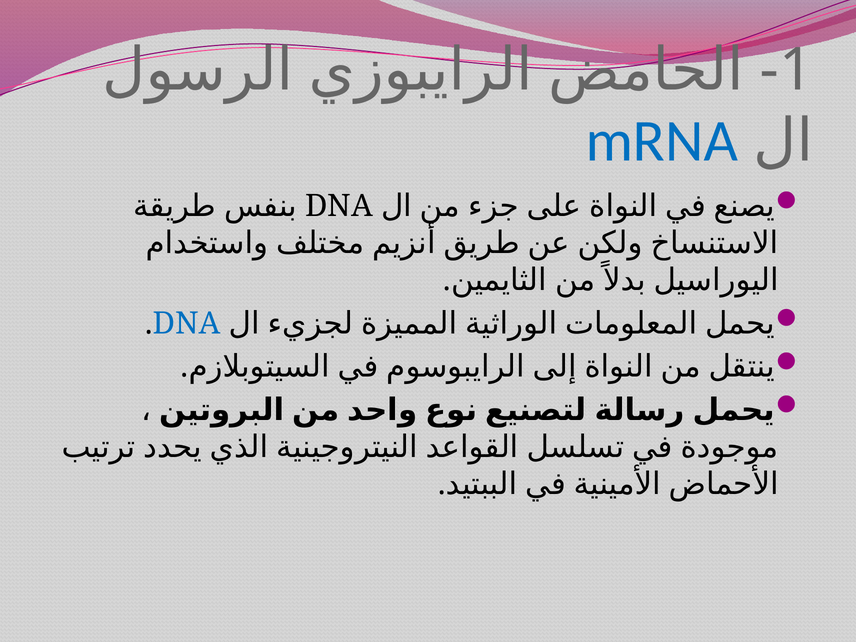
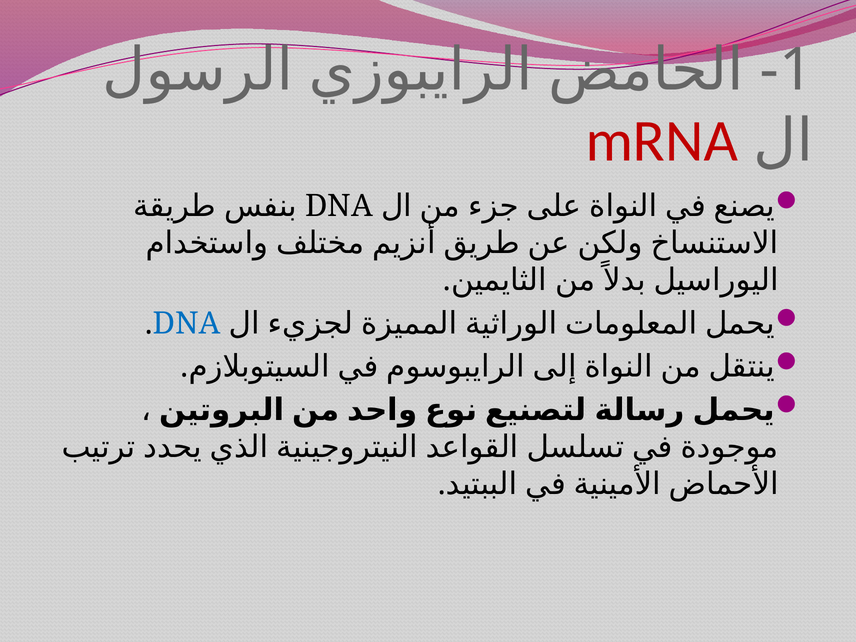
mRNA colour: blue -> red (662, 141)
